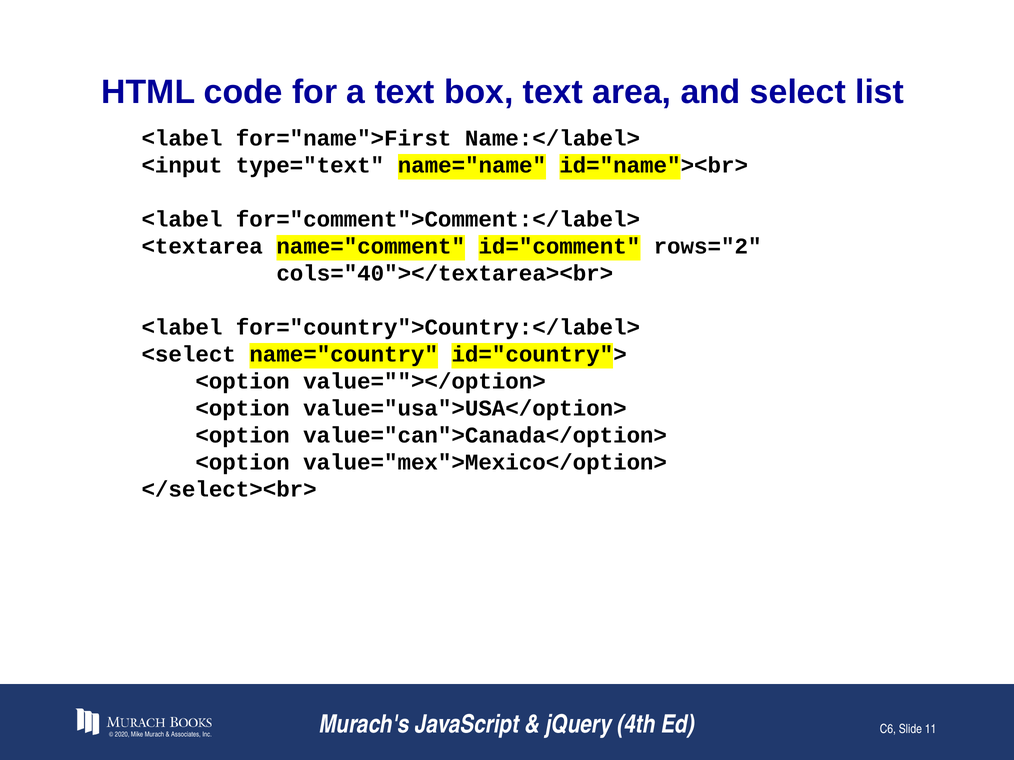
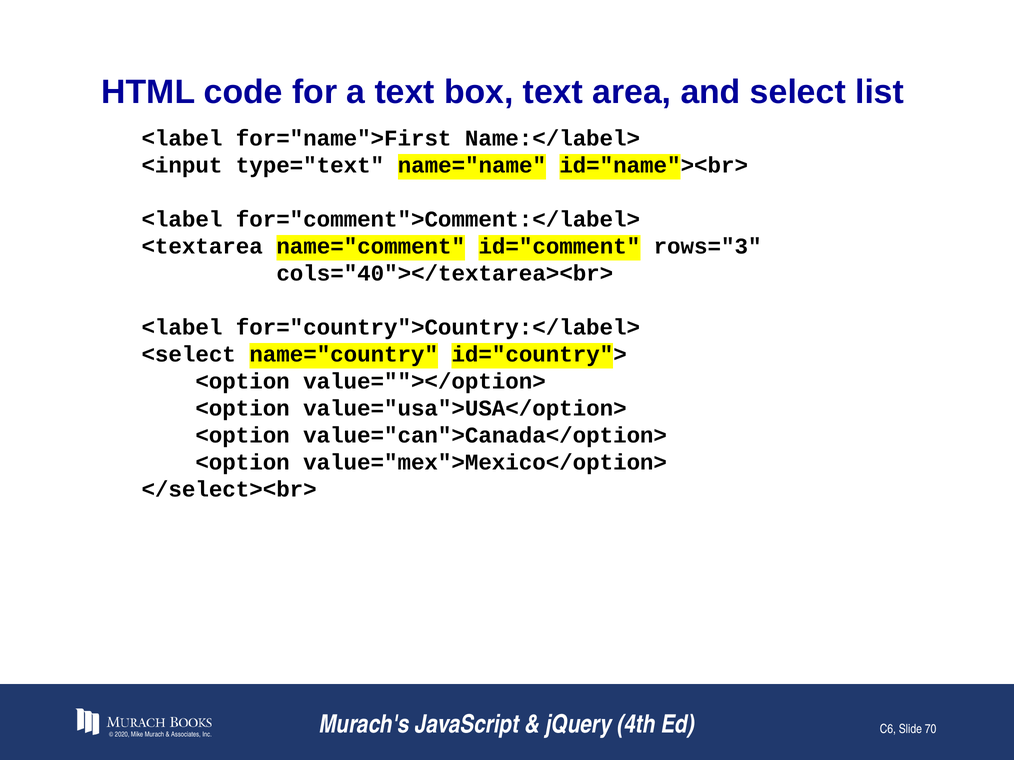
rows="2: rows="2 -> rows="3 (708, 247)
11: 11 -> 70 (931, 730)
